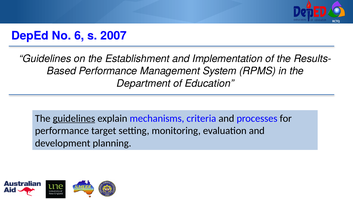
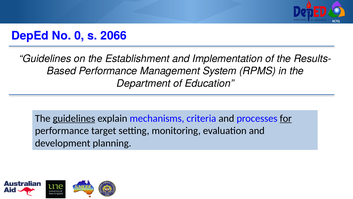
6: 6 -> 0 (79, 36)
2007: 2007 -> 2066 (114, 36)
for underline: none -> present (286, 118)
